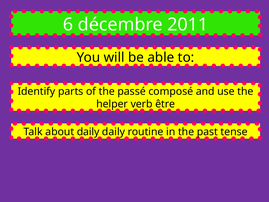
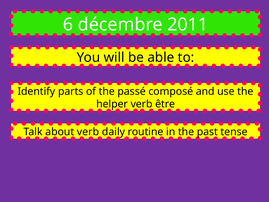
about daily: daily -> verb (88, 132)
